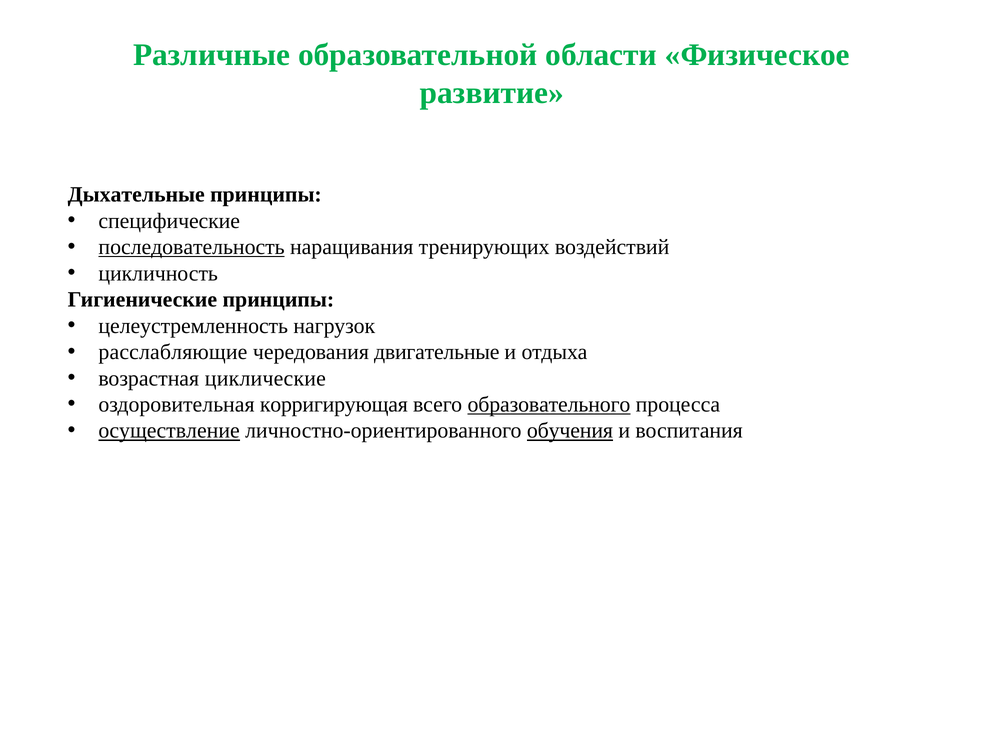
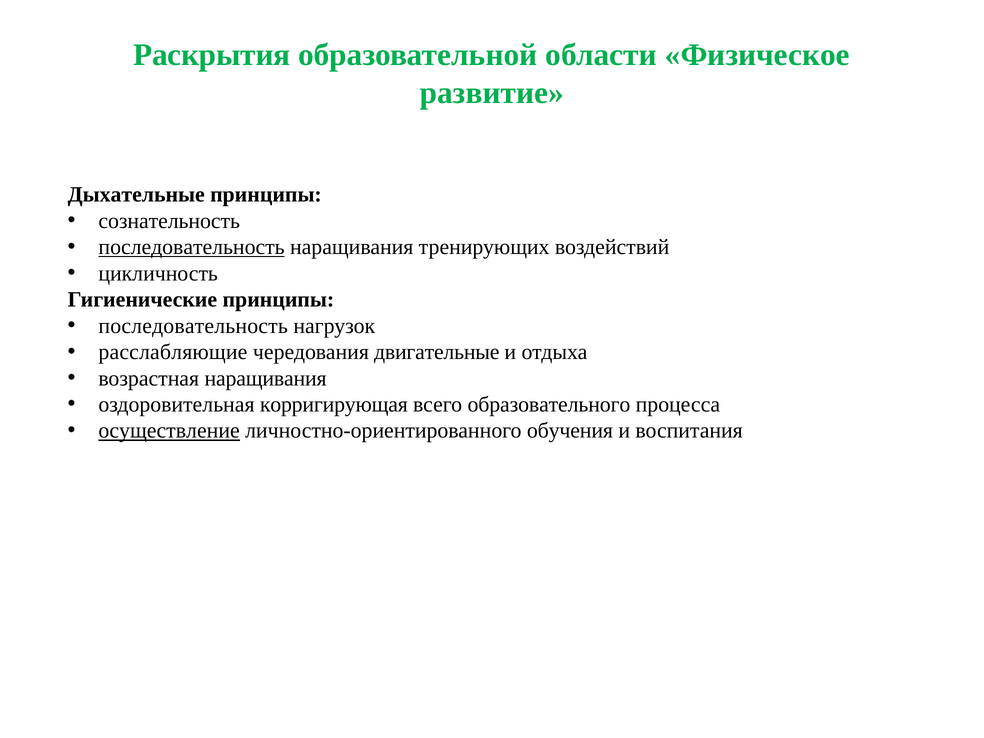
Различные: Различные -> Раскрытия (212, 55)
специфические: специфические -> сознательность (169, 221)
целеустремленность: целеустремленность -> последовательность (193, 326)
возрастная циклические: циклические -> наращивания (266, 378)
образовательного underline: present -> none (549, 405)
обучения underline: present -> none (570, 431)
